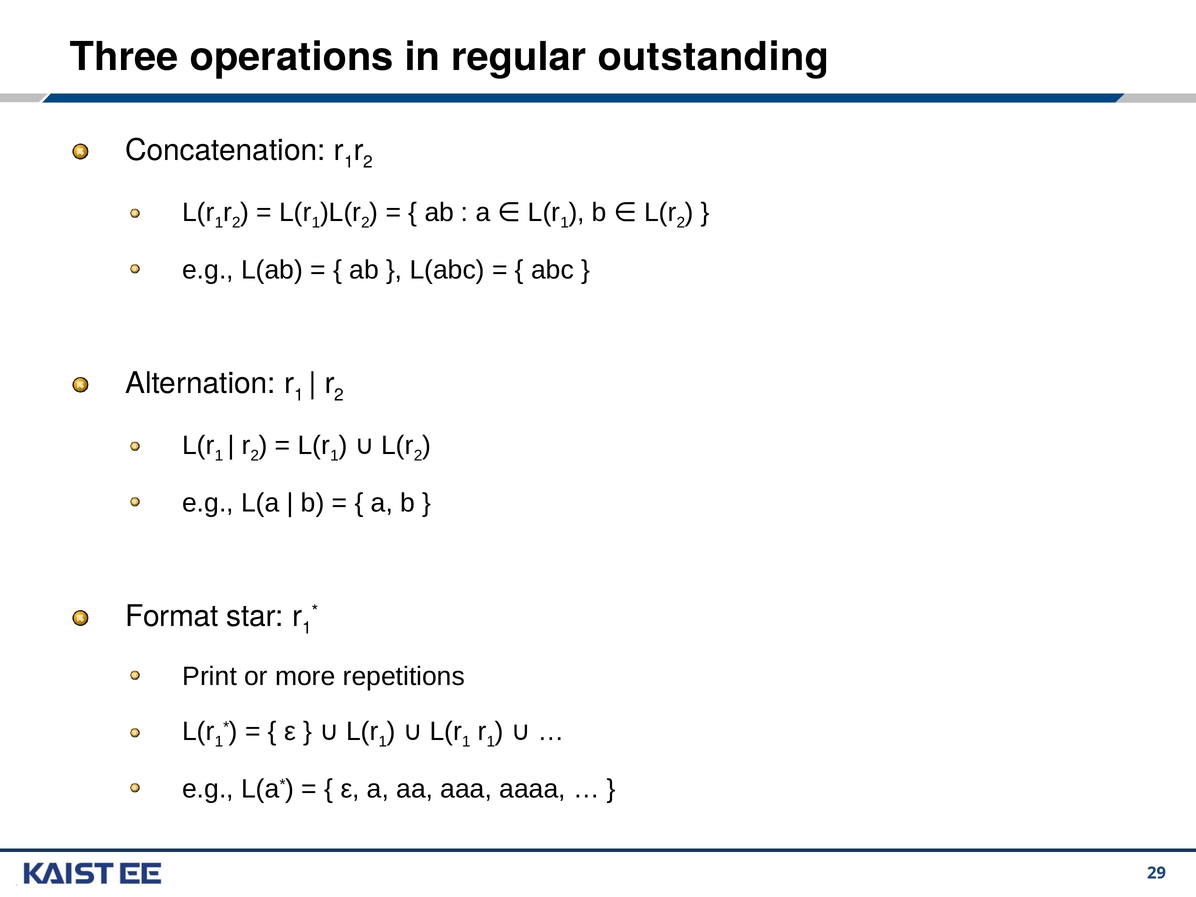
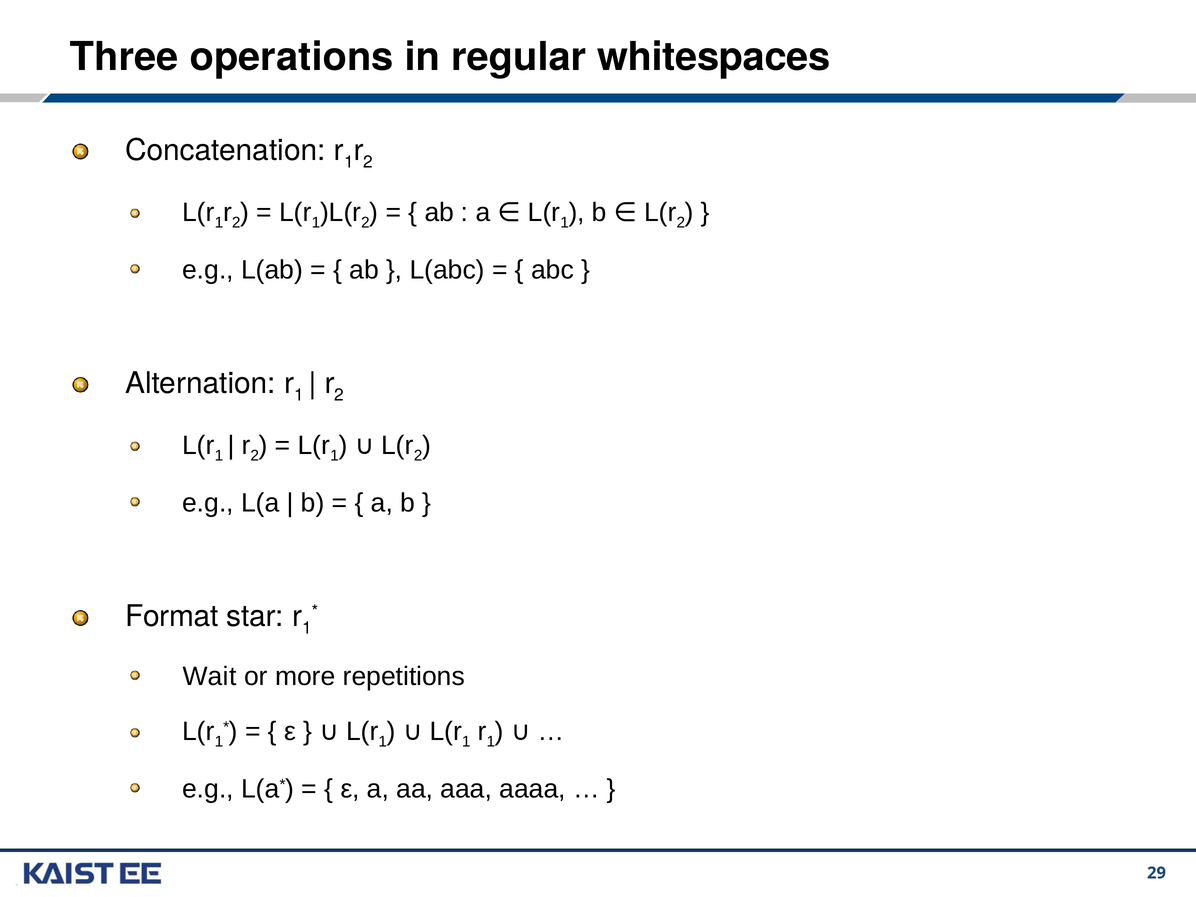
outstanding: outstanding -> whitespaces (714, 57)
Print: Print -> Wait (210, 676)
